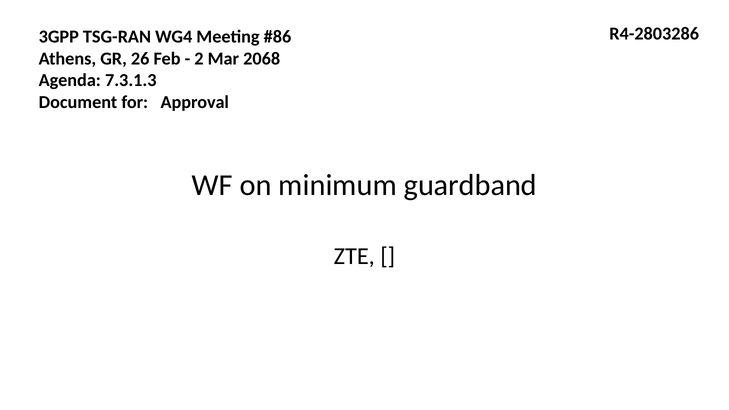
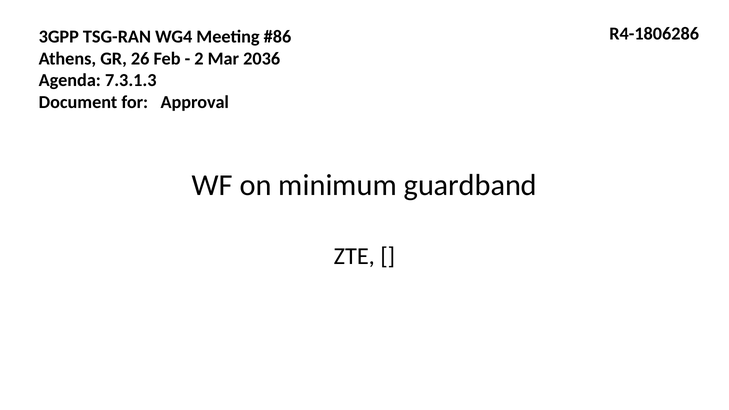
R4-2803286: R4-2803286 -> R4-1806286 (654, 34)
2068: 2068 -> 2036 (262, 59)
